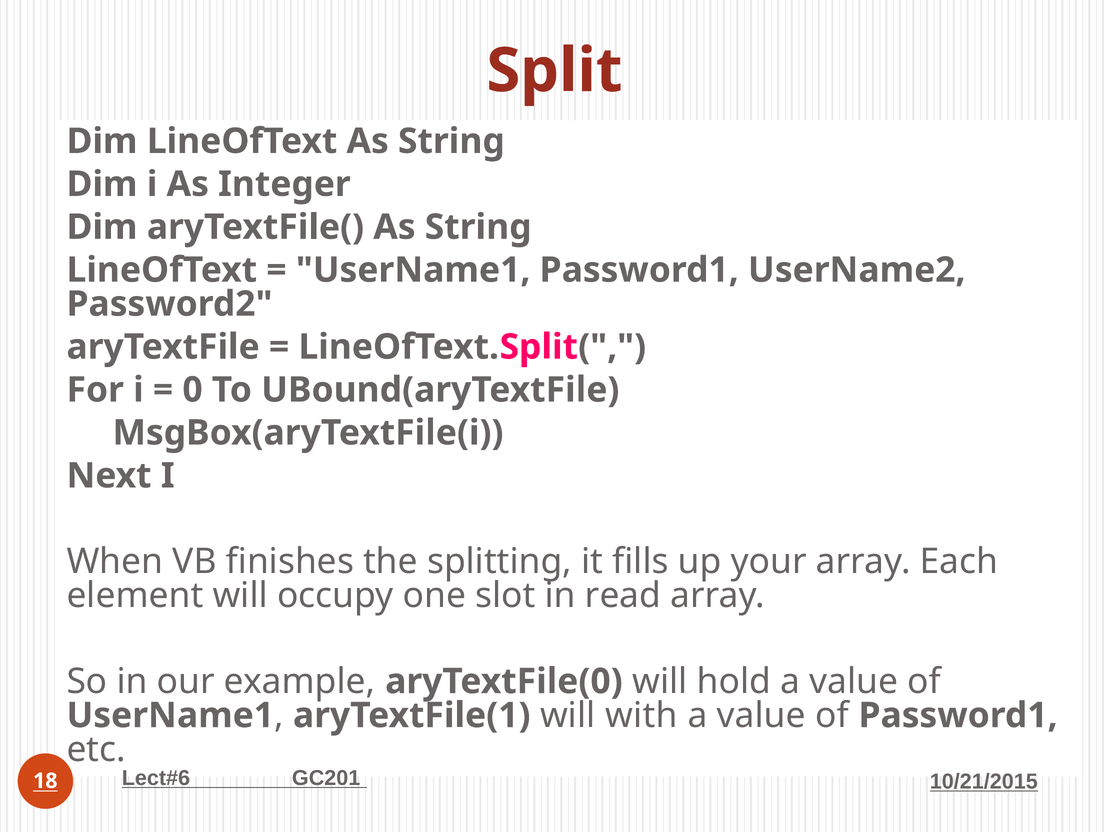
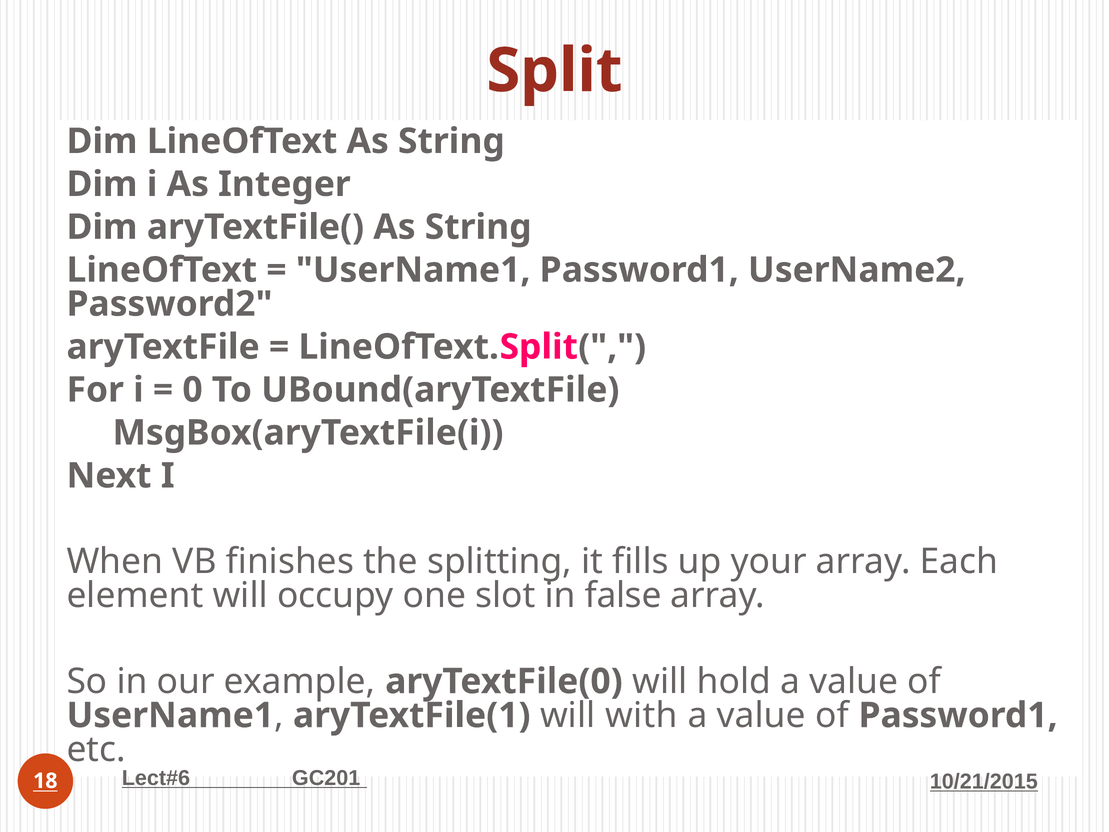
read: read -> false (623, 595)
